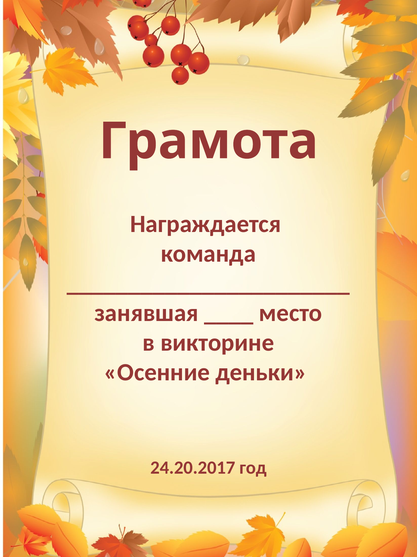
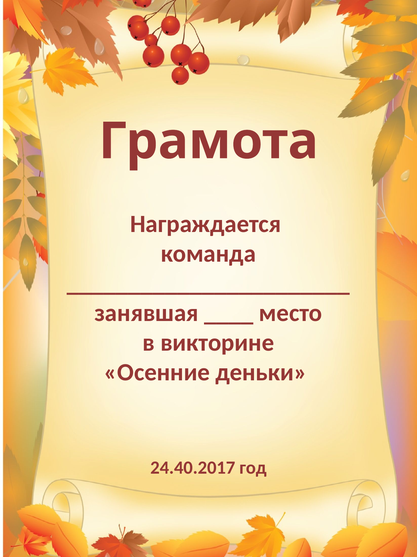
24.20.2017: 24.20.2017 -> 24.40.2017 (193, 467)
